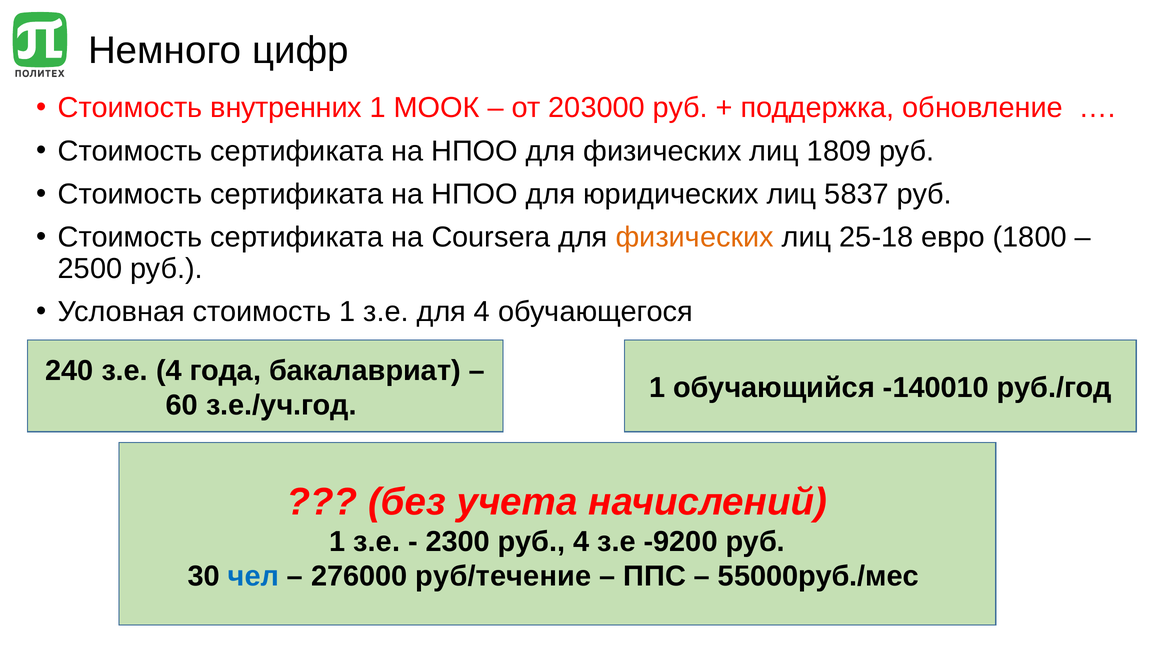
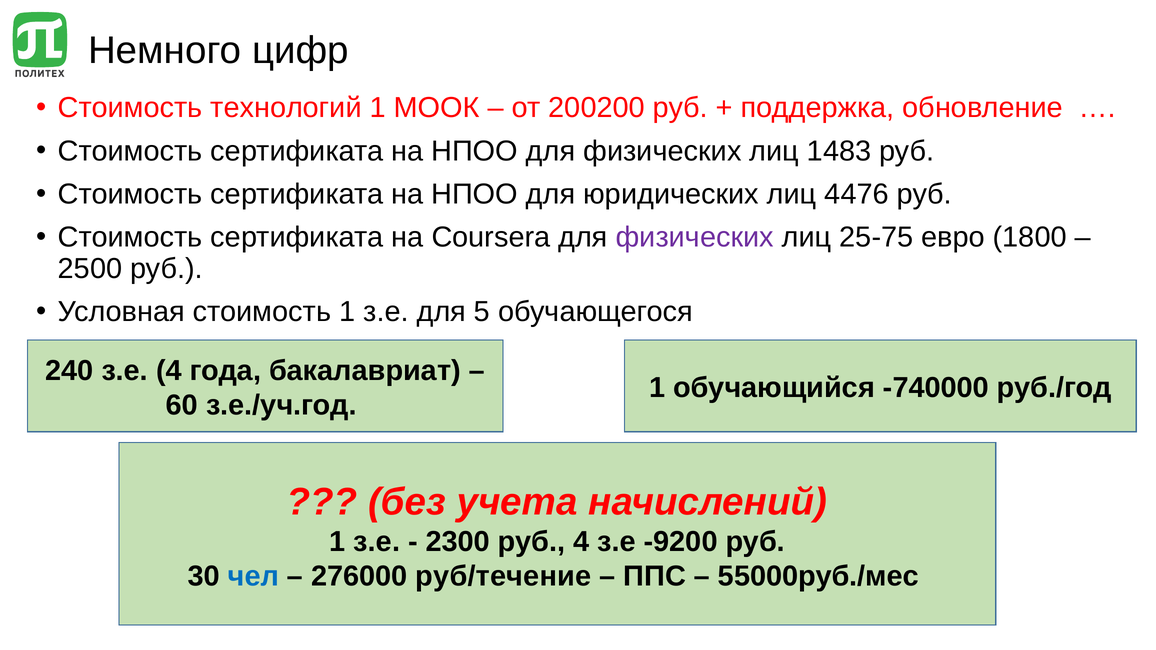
внутренних: внутренних -> технологий (286, 108)
203000: 203000 -> 200200 (597, 108)
1809: 1809 -> 1483 (839, 151)
5837: 5837 -> 4476 (857, 194)
физических colour: orange -> purple (695, 238)
25-18: 25-18 -> 25-75 (876, 238)
для 4: 4 -> 5 (482, 312)
-140010: -140010 -> -740000 (936, 388)
